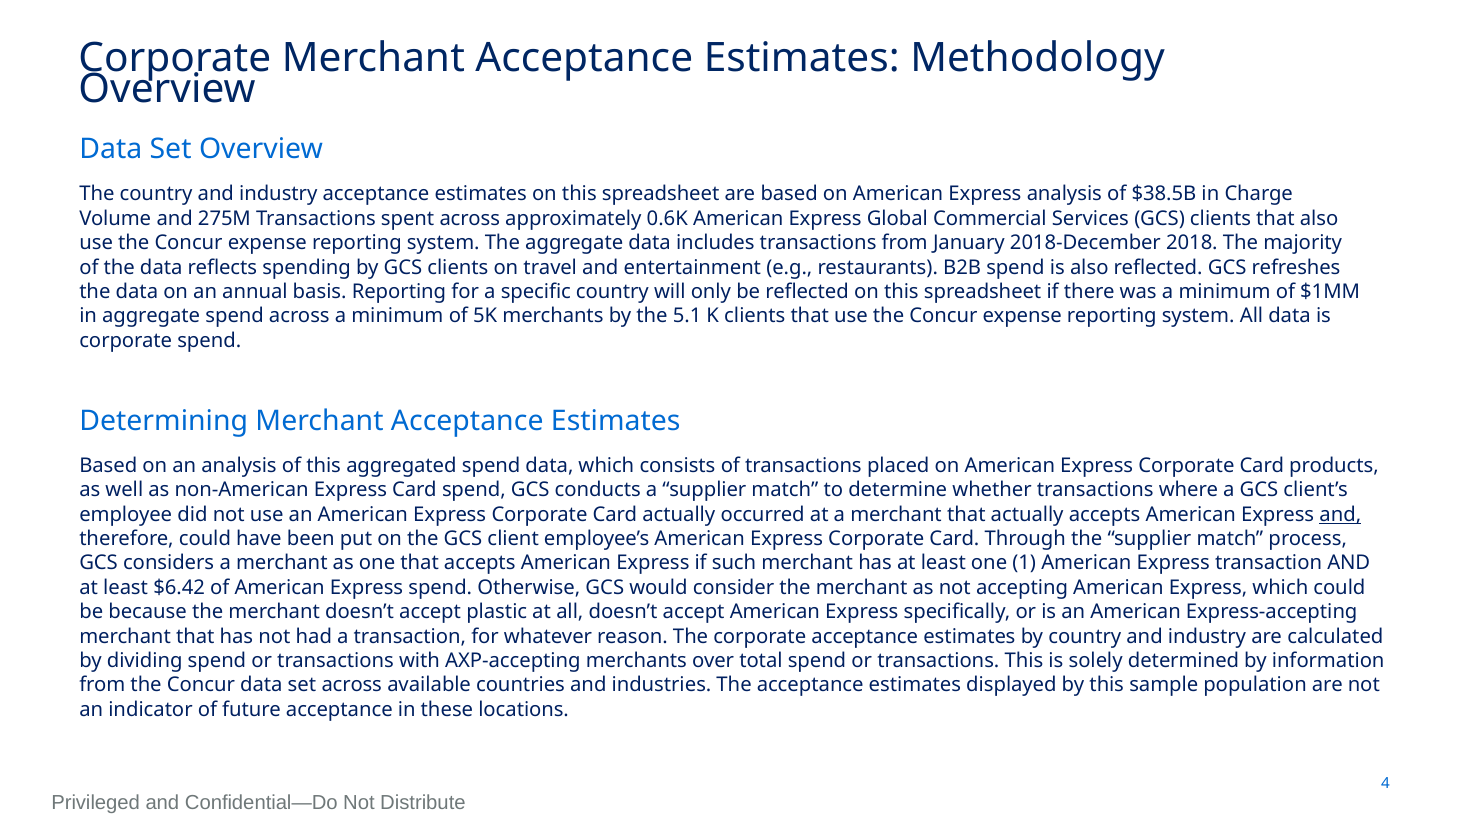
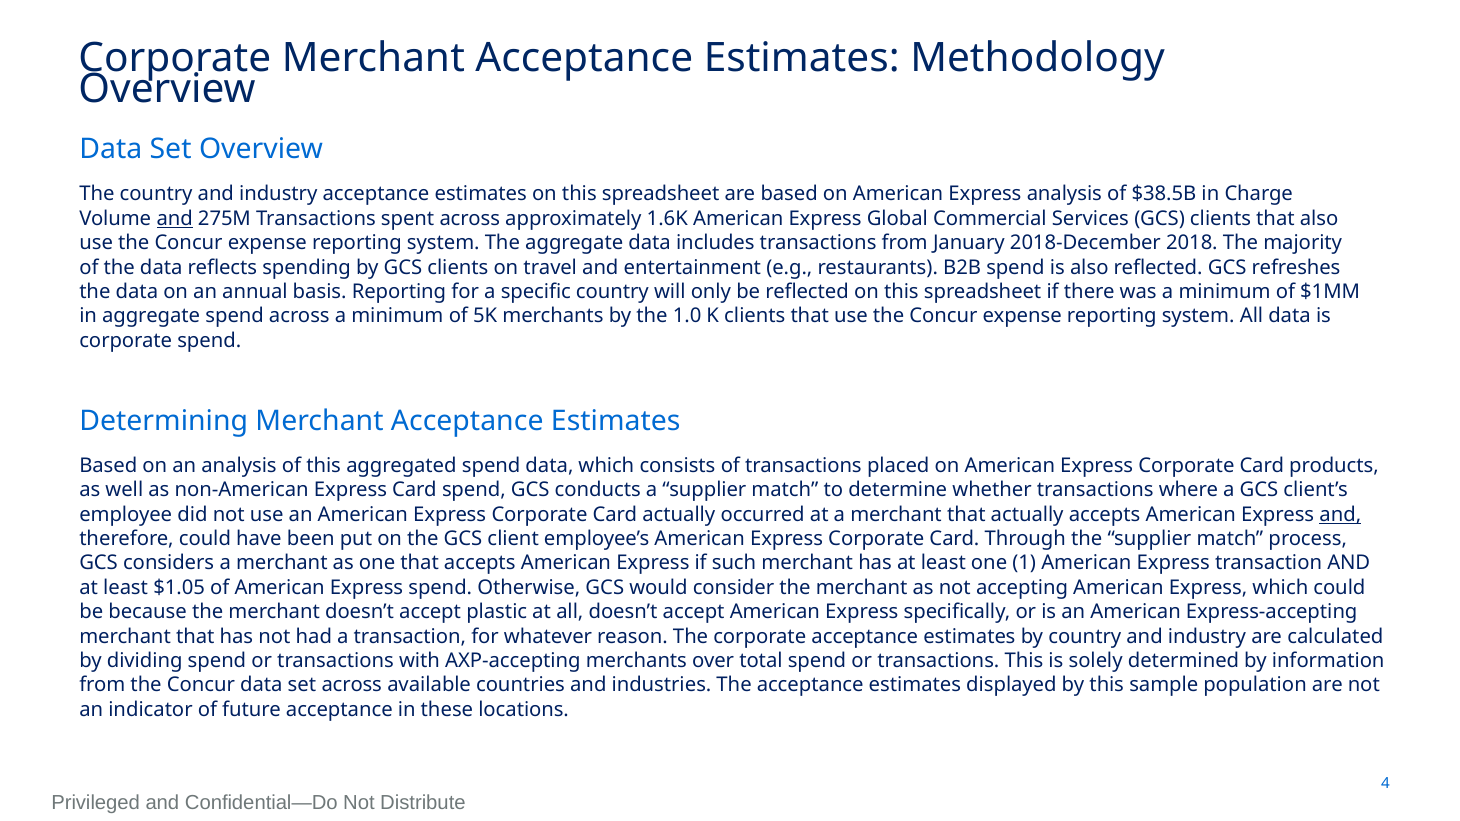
and underline: none -> present (175, 219)
0.6K: 0.6K -> 1.6K (667, 219)
5.1: 5.1 -> 1.0 (687, 316)
$6.42: $6.42 -> $1.05 (179, 588)
